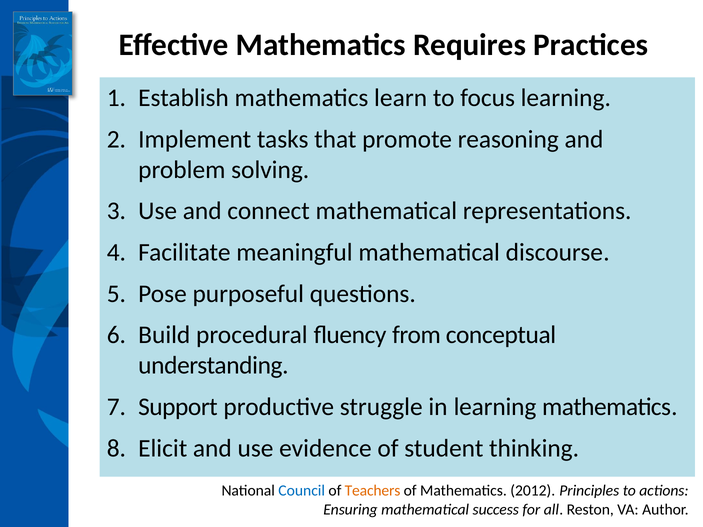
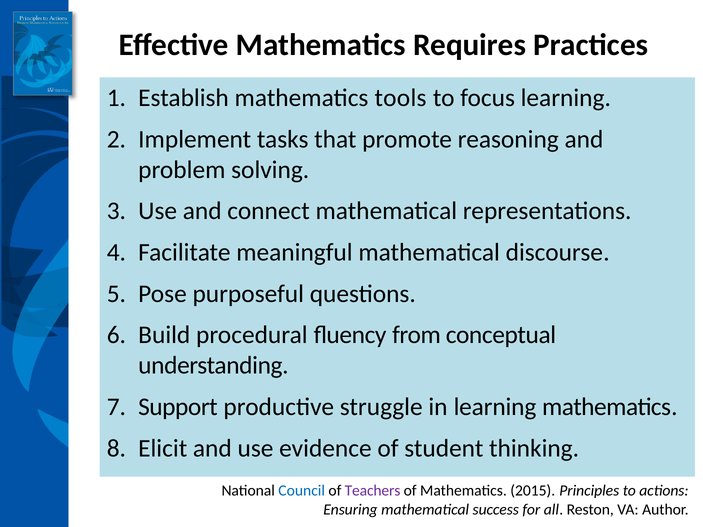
learn: learn -> tools (401, 98)
Teachers colour: orange -> purple (373, 491)
2012: 2012 -> 2015 (533, 491)
